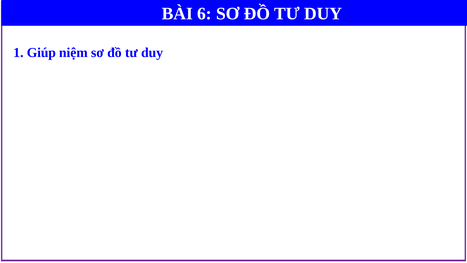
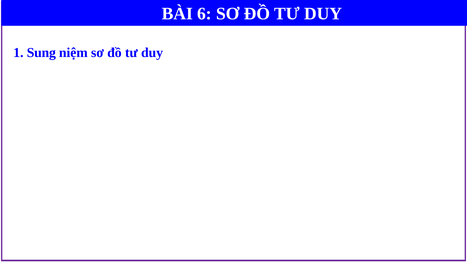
Giúp: Giúp -> Sung (41, 53)
